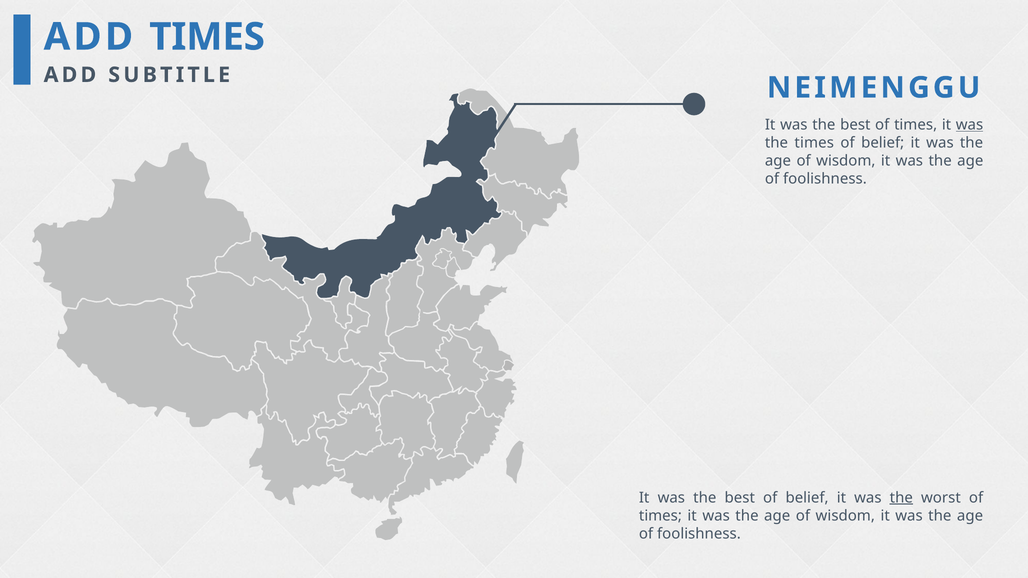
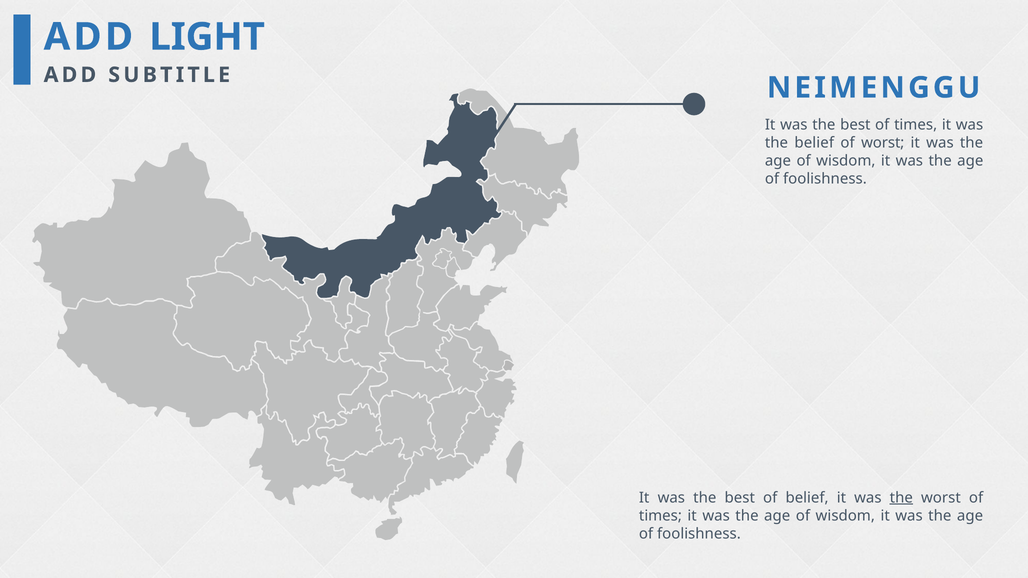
ADD TIMES: TIMES -> LIGHT (207, 37)
was underline: present -> none (969, 125)
the times: times -> belief (814, 143)
belief: belief -> worst (883, 143)
